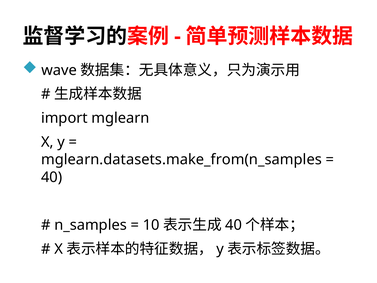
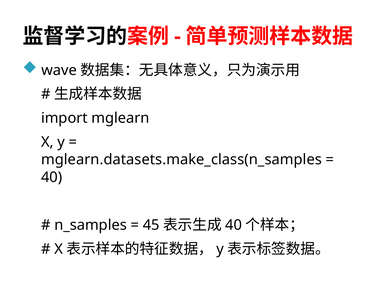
mglearn.datasets.make_from(n_samples: mglearn.datasets.make_from(n_samples -> mglearn.datasets.make_class(n_samples (181, 159)
10: 10 -> 45 (151, 225)
